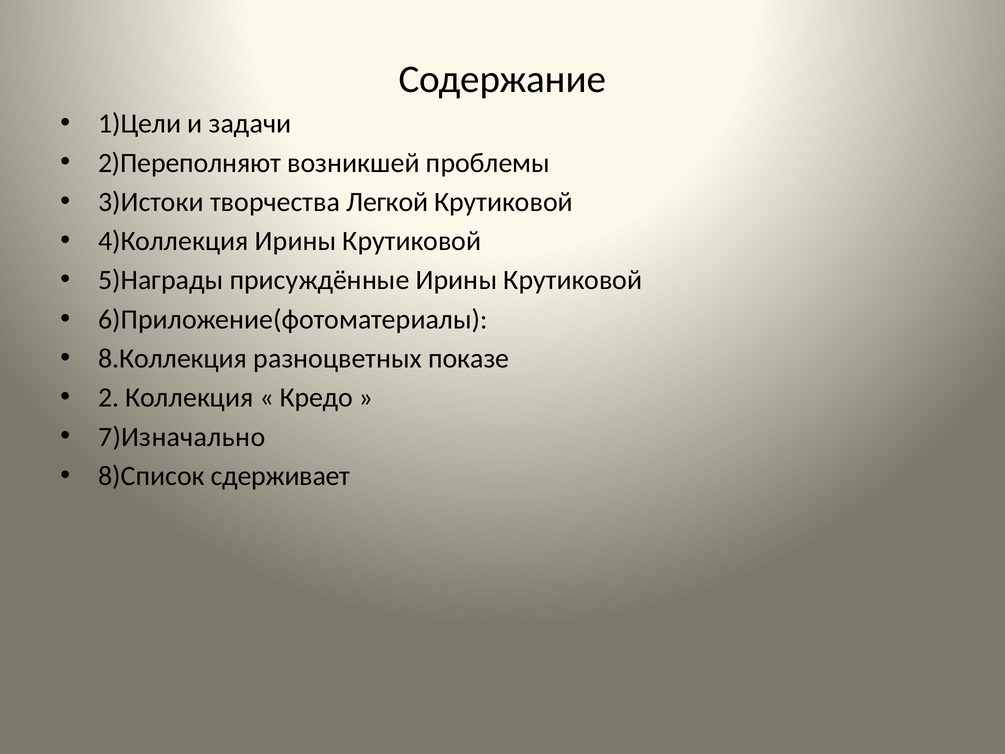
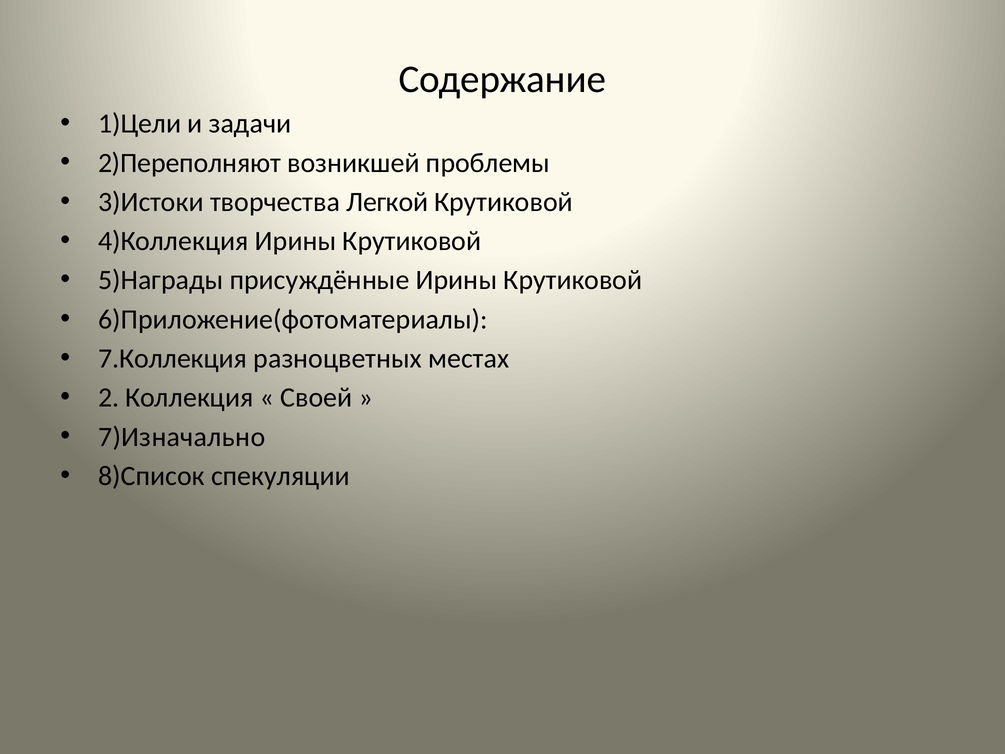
8.Коллекция: 8.Коллекция -> 7.Коллекция (173, 358)
показе: показе -> местах (469, 358)
Кредо: Кредо -> Своей (316, 398)
сдерживает: сдерживает -> спекуляции (280, 476)
